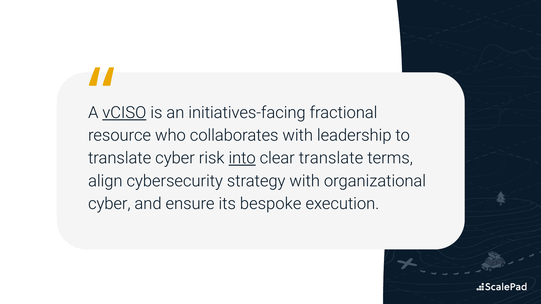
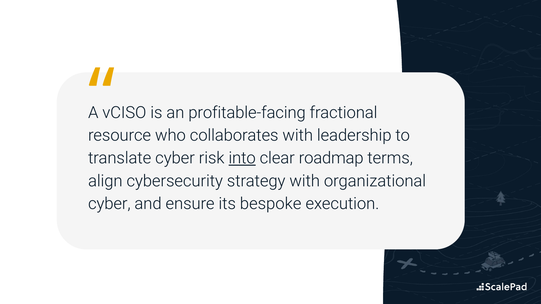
vCISO underline: present -> none (124, 113)
initiatives-facing: initiatives-facing -> profitable-facing (247, 113)
translate: translate -> roadmap (331, 158)
